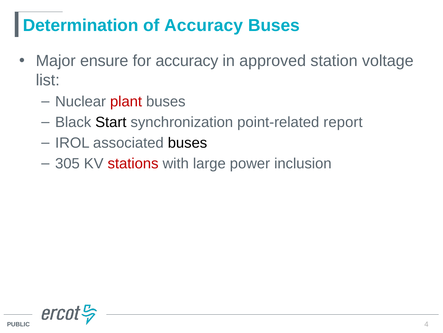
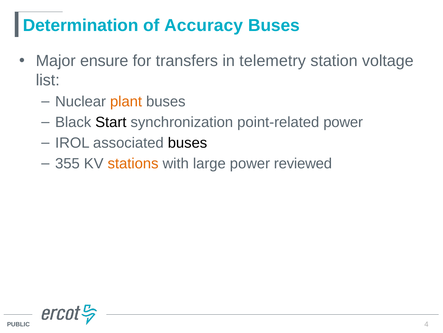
for accuracy: accuracy -> transfers (187, 61)
approved: approved -> telemetry (273, 61)
plant colour: red -> orange (126, 101)
point-related report: report -> power (343, 122)
305: 305 -> 355 (67, 163)
stations colour: red -> orange (133, 163)
inclusion: inclusion -> reviewed (303, 163)
